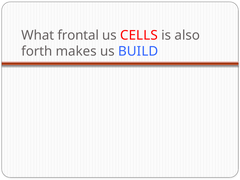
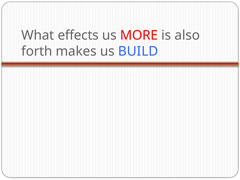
frontal: frontal -> effects (78, 35)
CELLS: CELLS -> MORE (139, 35)
